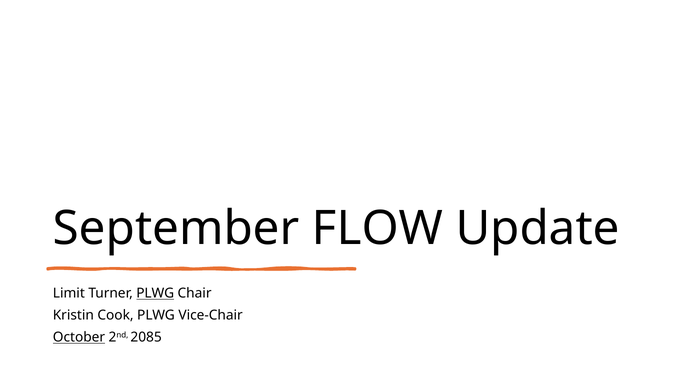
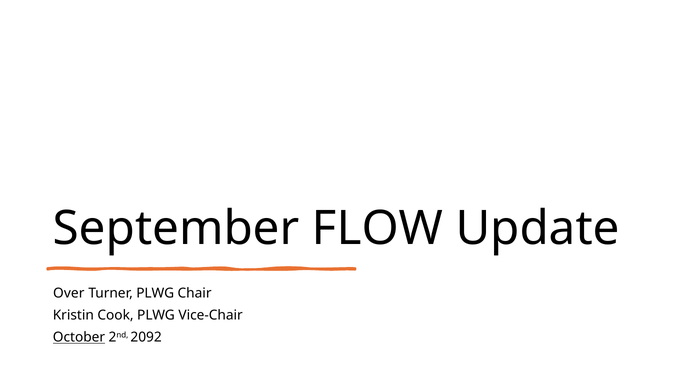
Limit: Limit -> Over (69, 293)
PLWG underline: present -> none (155, 293)
2085: 2085 -> 2092 (146, 337)
